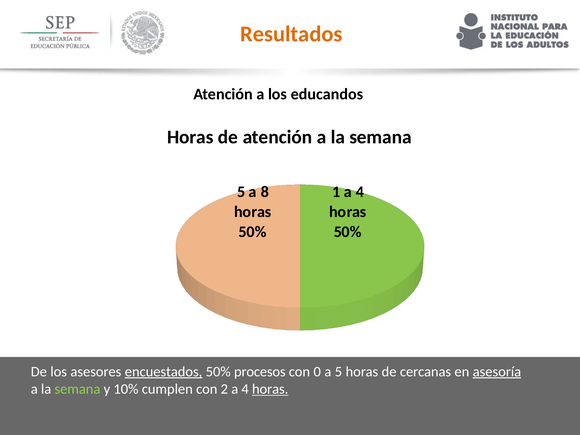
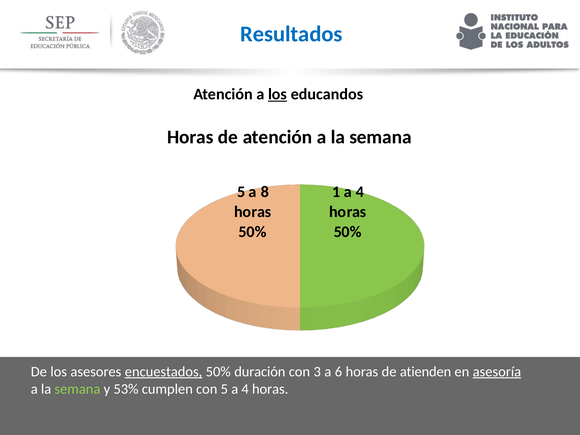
Resultados colour: orange -> blue (291, 34)
los underline: none -> present (278, 94)
procesos: procesos -> duración (260, 372)
0: 0 -> 3 (317, 372)
a 5: 5 -> 6 (338, 372)
cercanas: cercanas -> atienden (426, 372)
10%: 10% -> 53% (126, 389)
con 2: 2 -> 5 (224, 389)
horas underline: present -> none (270, 389)
